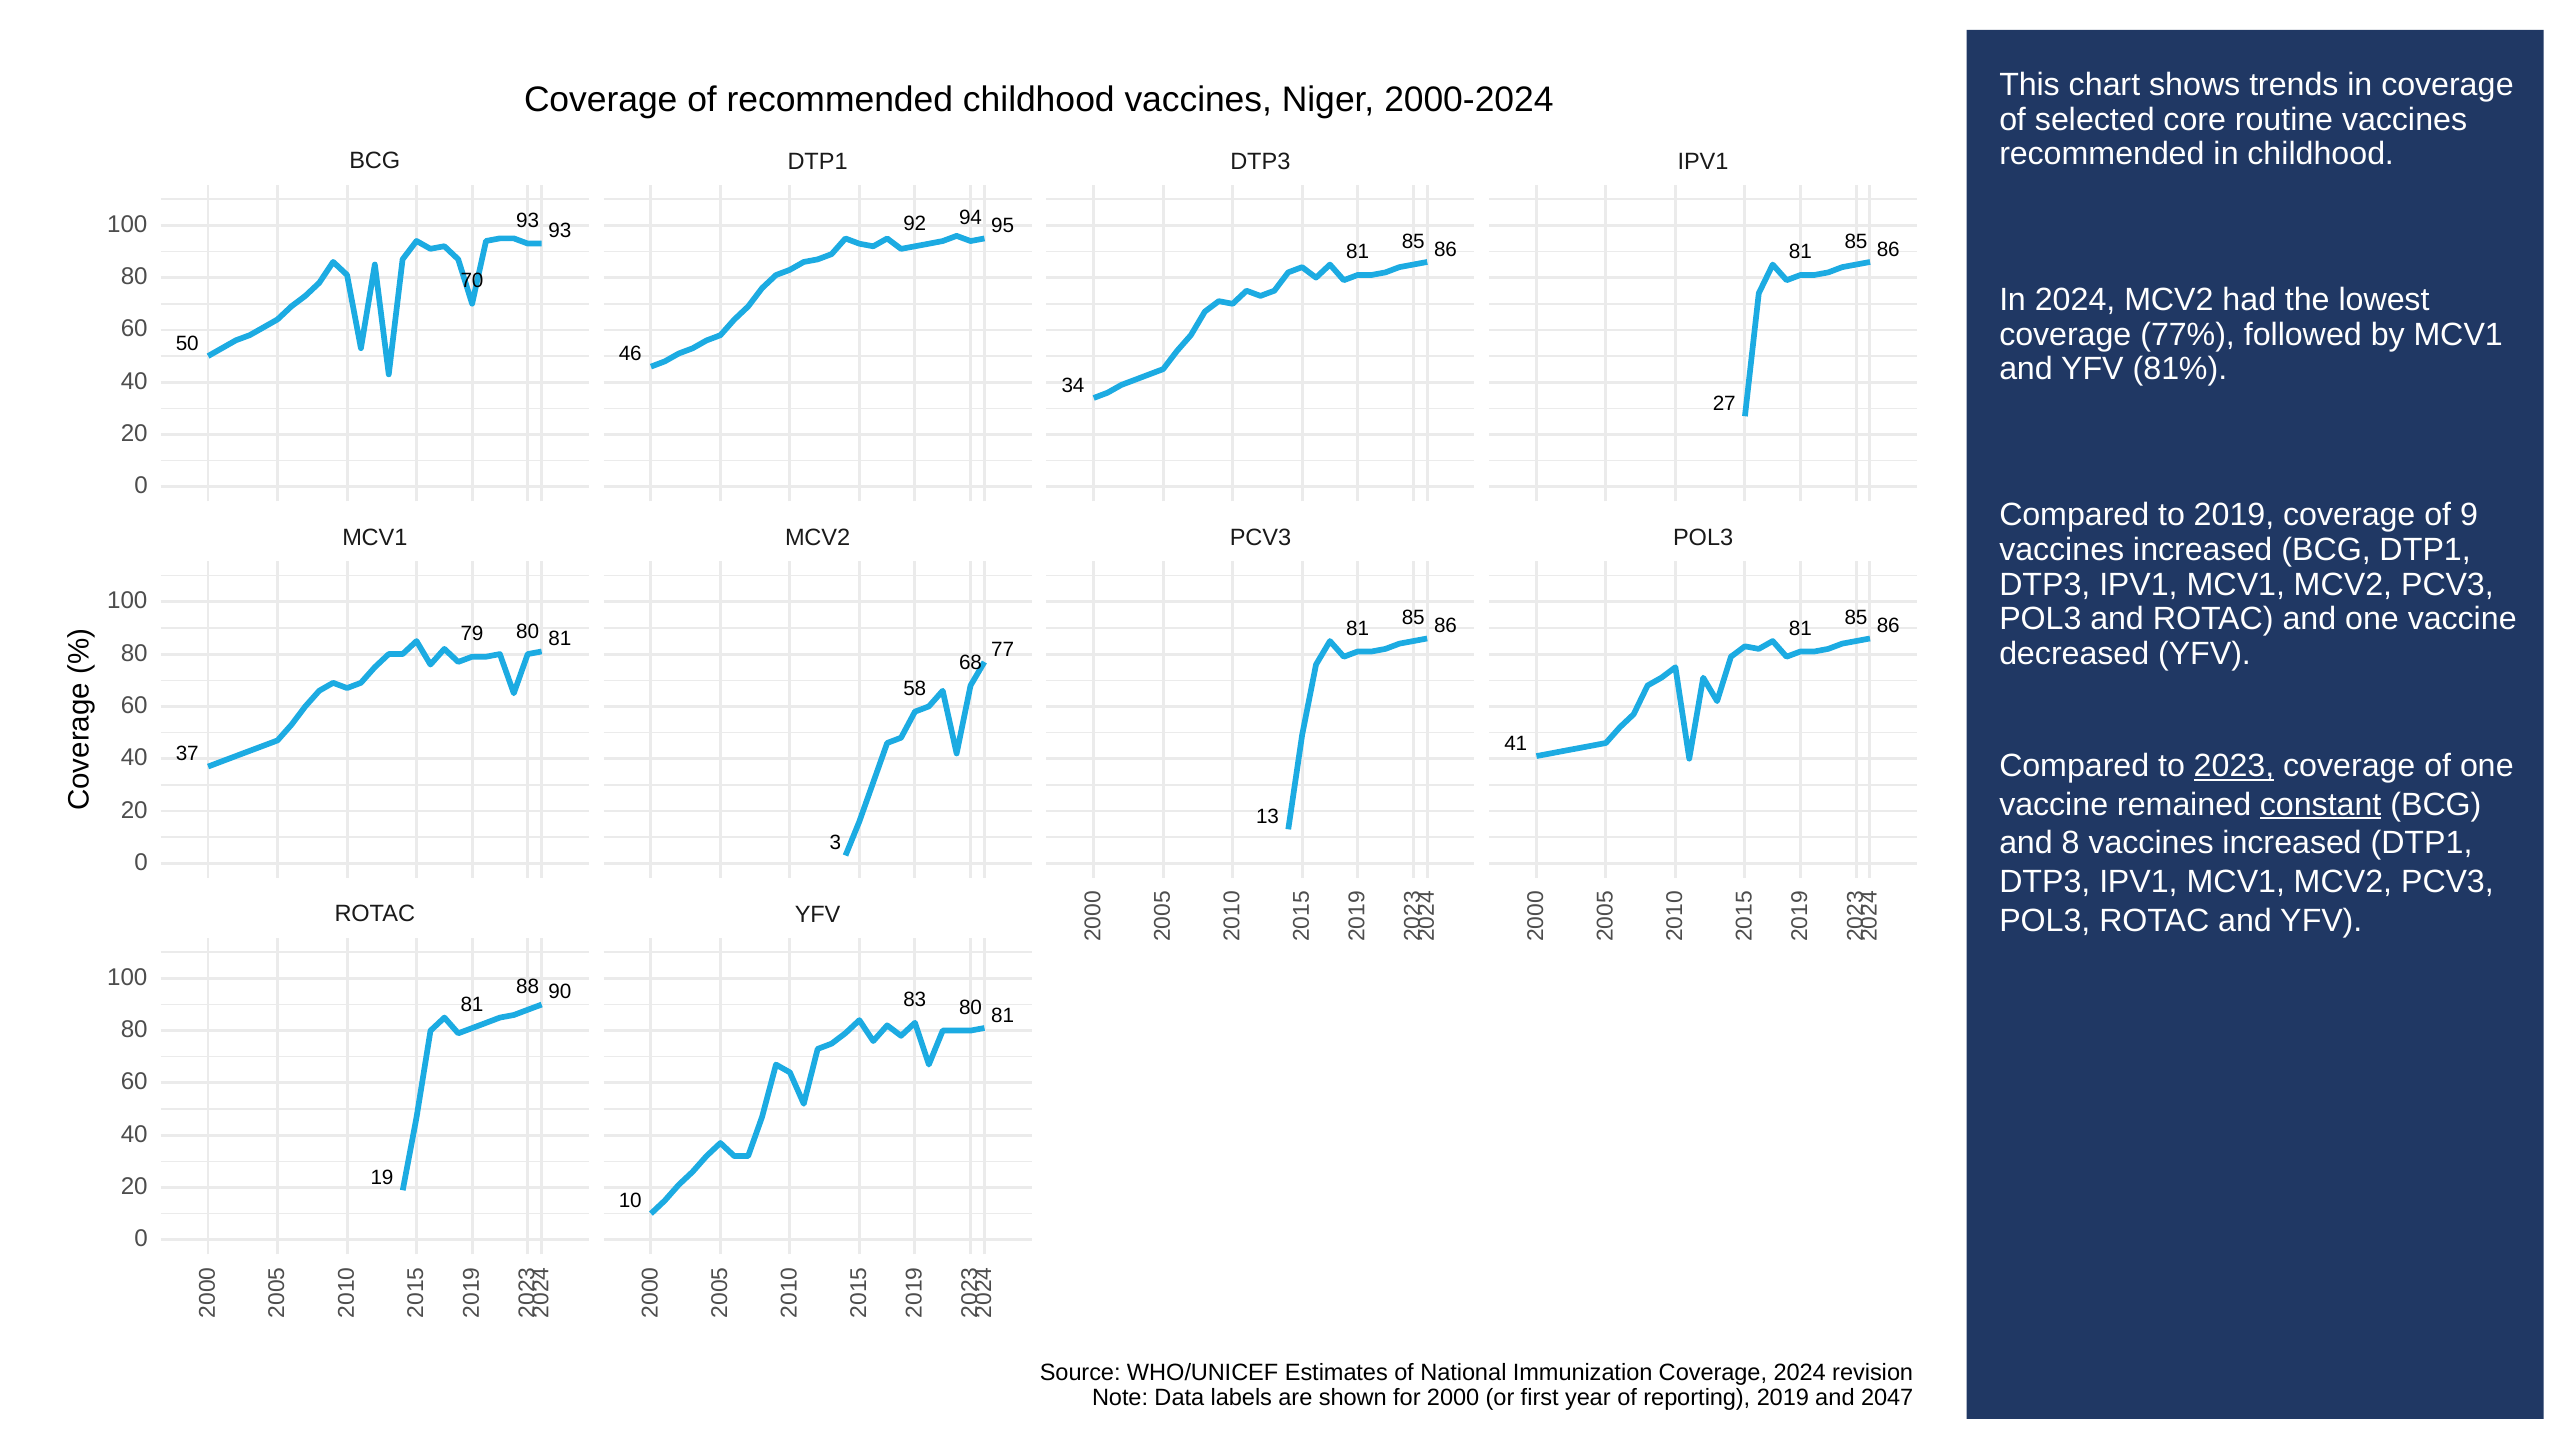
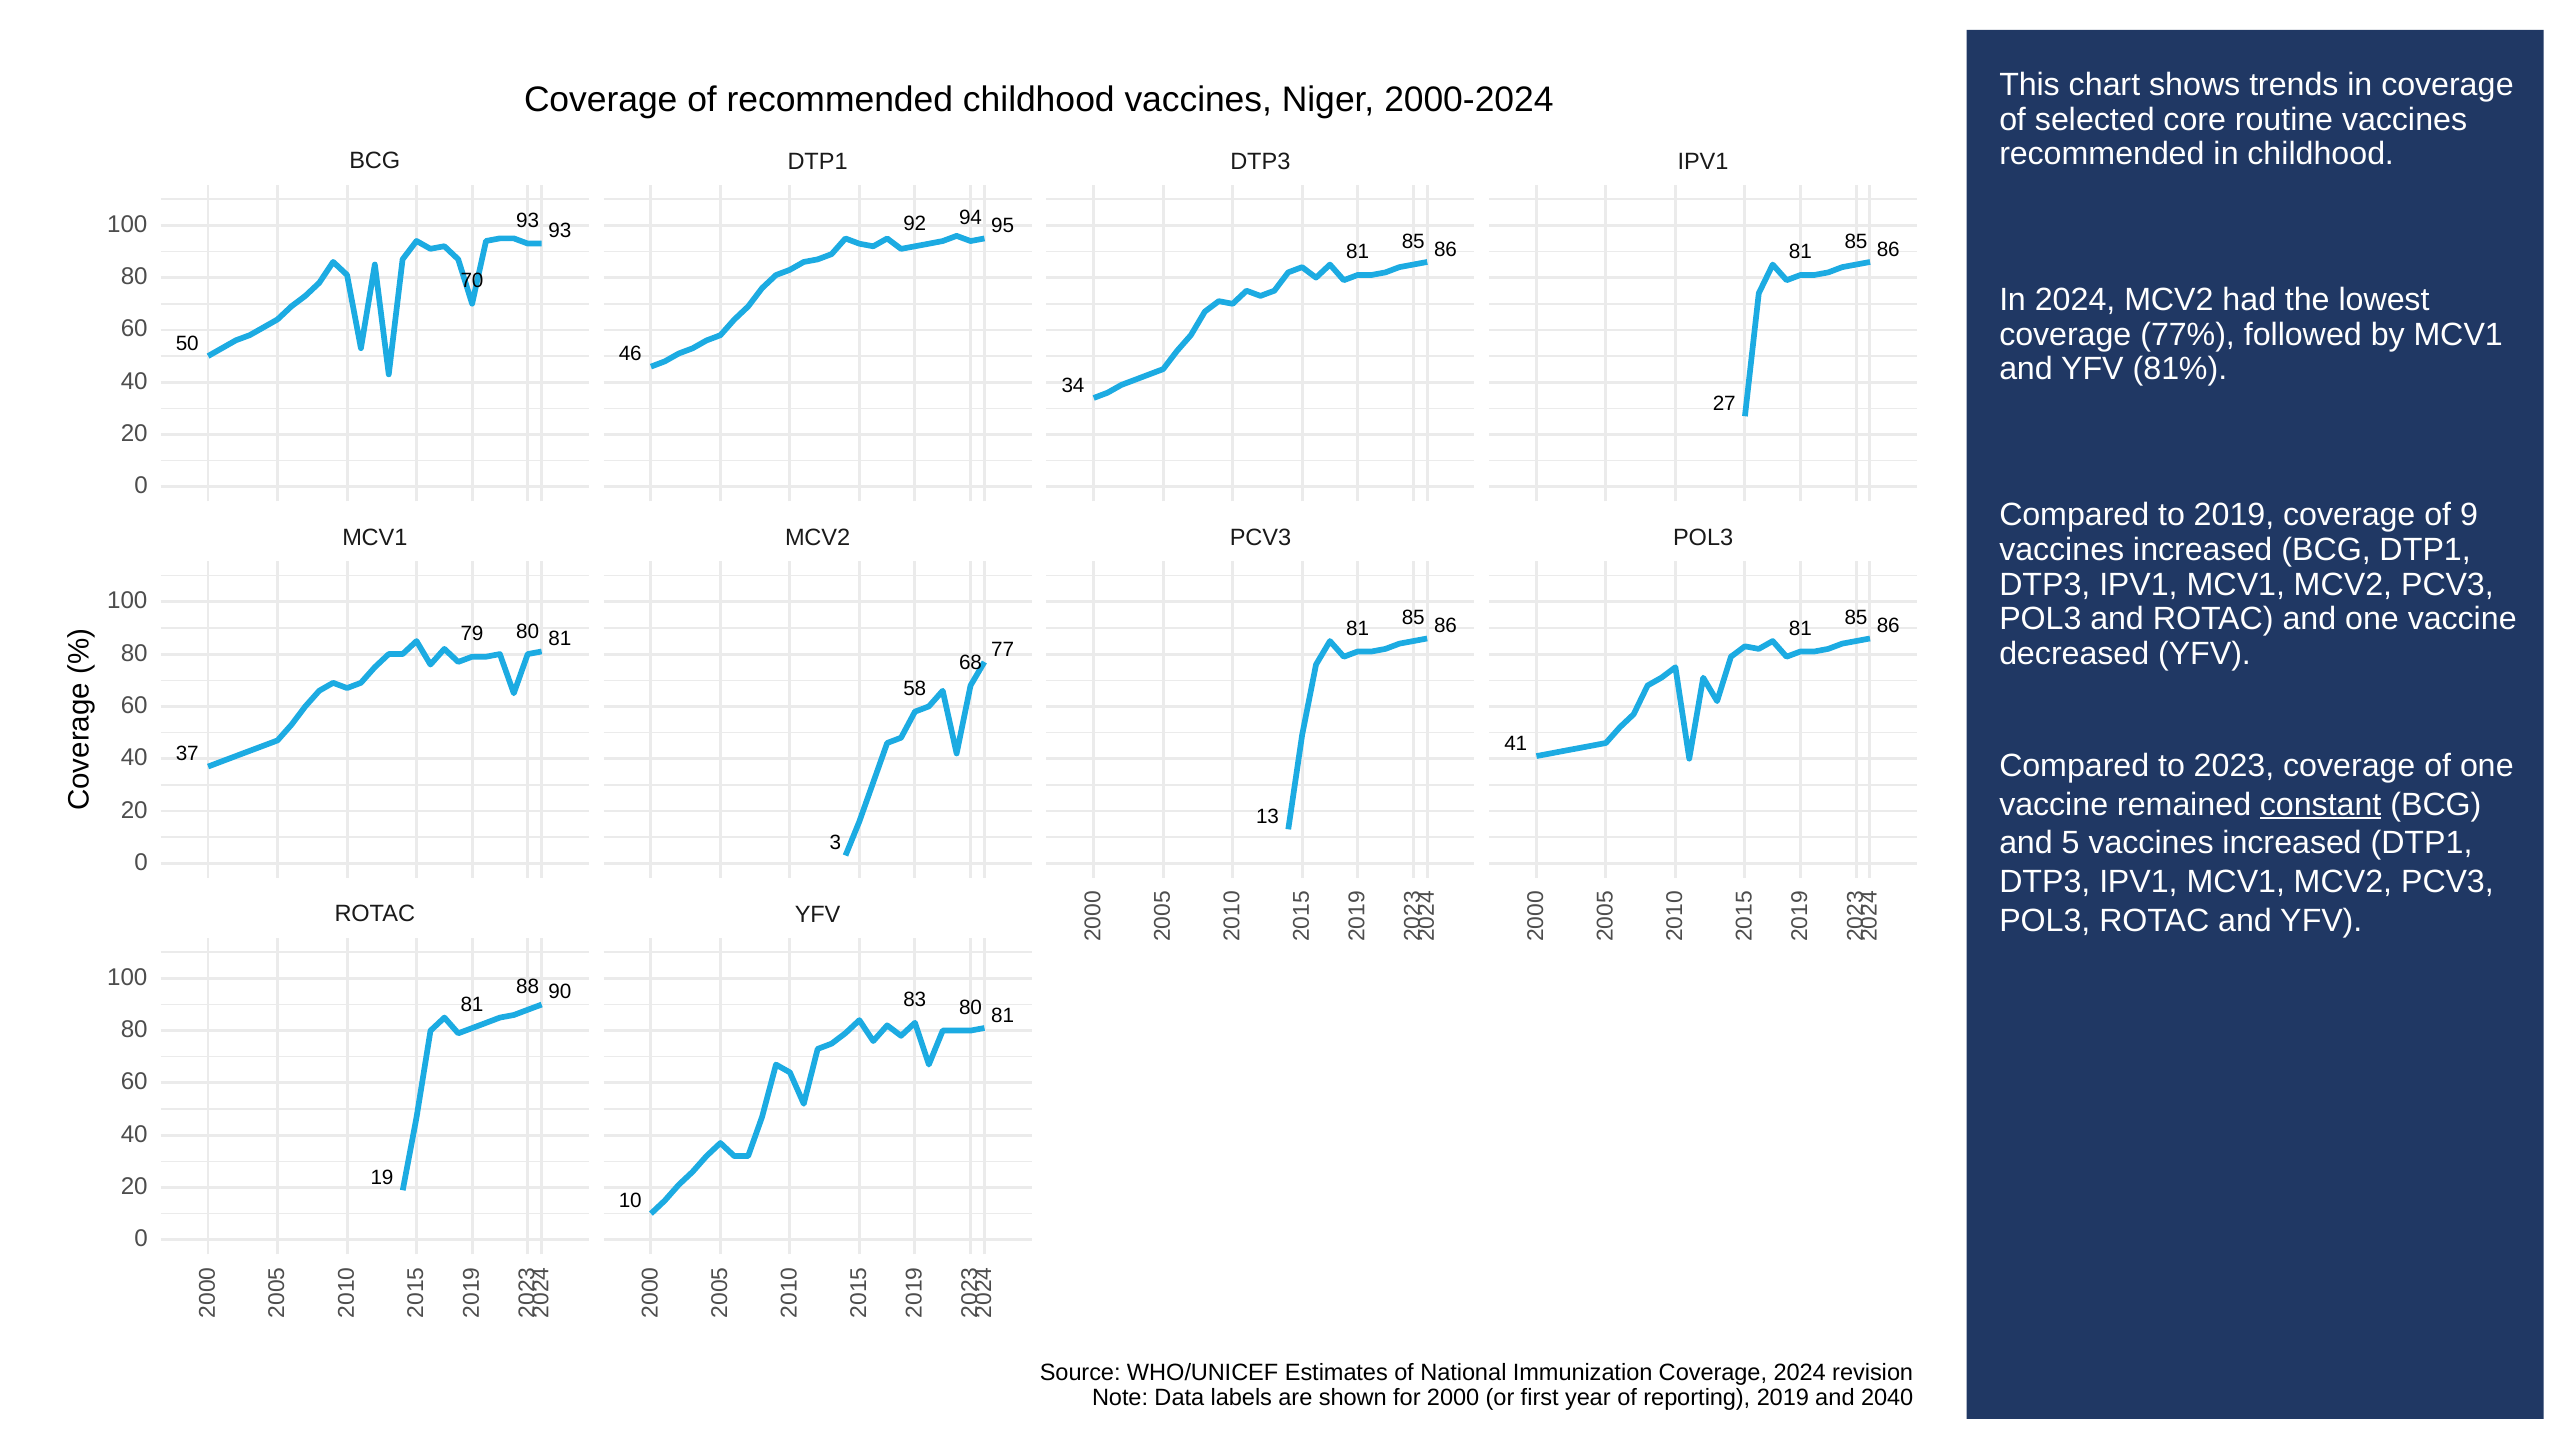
2023 underline: present -> none (2234, 766)
and 8: 8 -> 5 (2071, 843)
2047: 2047 -> 2040 (1887, 1398)
